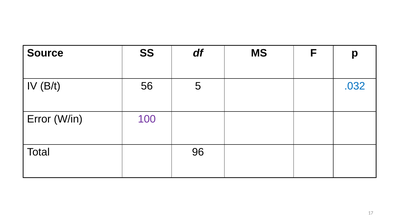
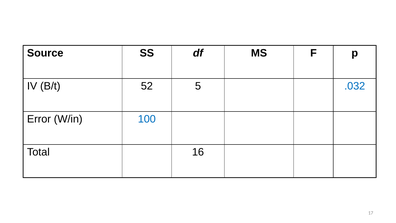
56: 56 -> 52 (147, 86)
100 colour: purple -> blue (147, 119)
96: 96 -> 16 (198, 152)
